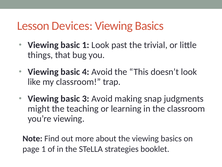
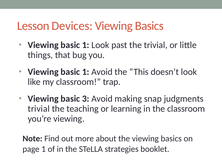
4: 4 -> 1 (86, 72)
might: might -> trivial (39, 108)
